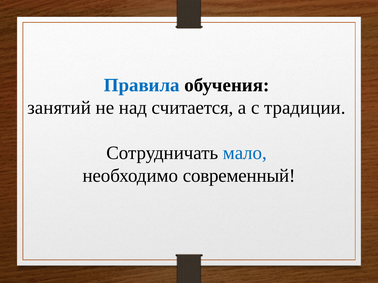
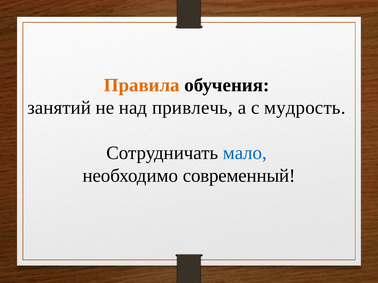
Правила colour: blue -> orange (142, 85)
считается: считается -> привлечь (192, 108)
традиции: традиции -> мудрость (305, 108)
